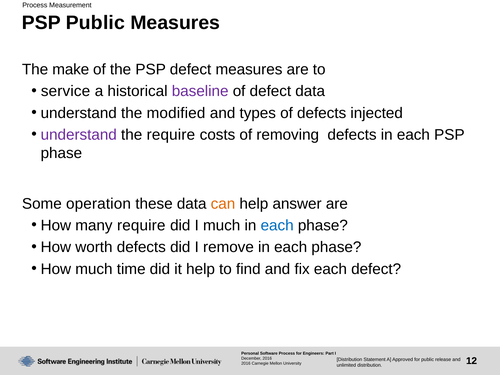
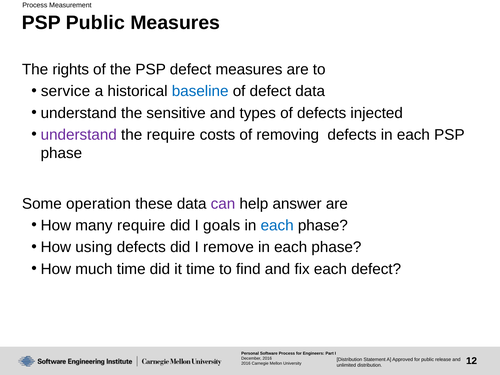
make: make -> rights (71, 69)
baseline colour: purple -> blue (200, 91)
modified: modified -> sensitive (176, 113)
can colour: orange -> purple (223, 204)
I much: much -> goals (222, 225)
worth: worth -> using (94, 247)
it help: help -> time (201, 269)
